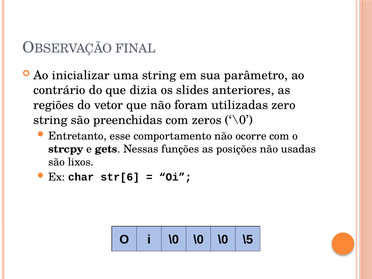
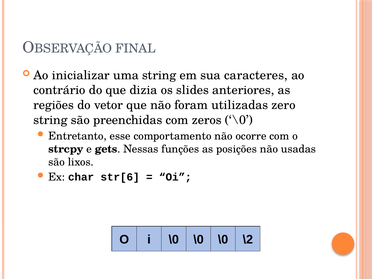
parâmetro: parâmetro -> caracteres (256, 75)
\5: \5 -> \2 (248, 240)
